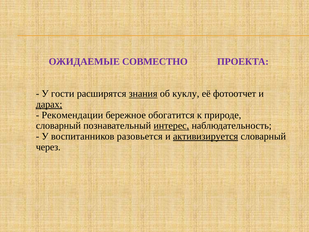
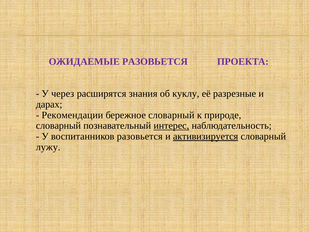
ОЖИДАЕМЫЕ СОВМЕСТНО: СОВМЕСТНО -> РАЗОВЬЕТСЯ (155, 62)
гости: гости -> через (63, 94)
знания underline: present -> none (143, 94)
фотоотчет: фотоотчет -> разрезные (235, 94)
дарах underline: present -> none (49, 104)
бережное обогатится: обогатится -> словарный (171, 115)
через: через -> лужу (48, 147)
